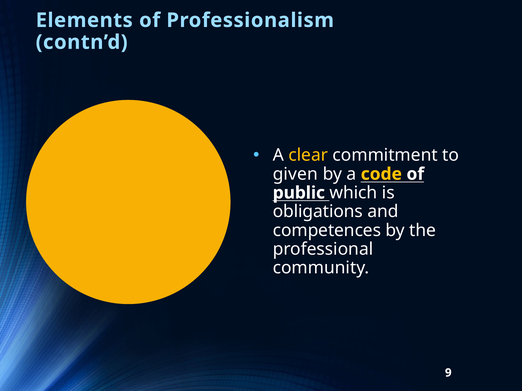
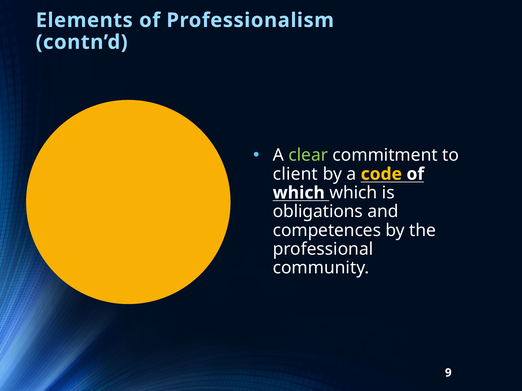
clear colour: yellow -> light green (308, 155)
given: given -> client (295, 174)
public: public -> which (299, 193)
